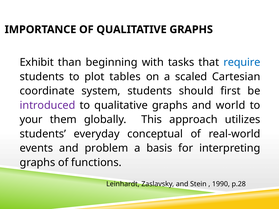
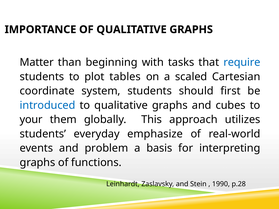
Exhibit: Exhibit -> Matter (37, 62)
introduced colour: purple -> blue (48, 105)
world: world -> cubes (231, 105)
conceptual: conceptual -> emphasize (155, 134)
